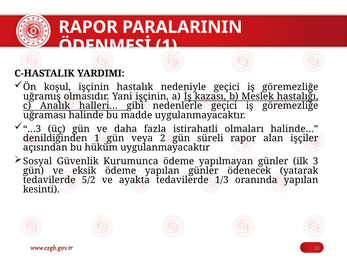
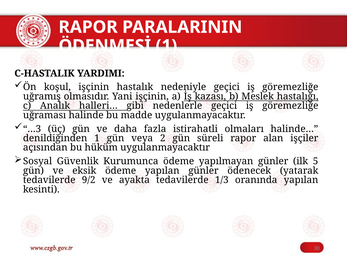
3: 3 -> 5 (316, 161)
5/2: 5/2 -> 9/2 (89, 180)
